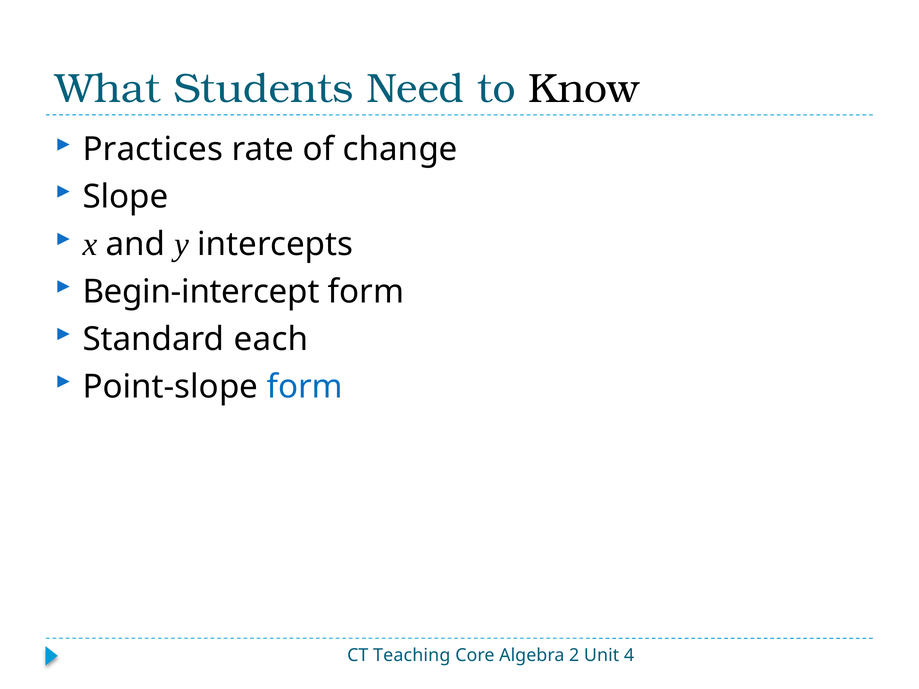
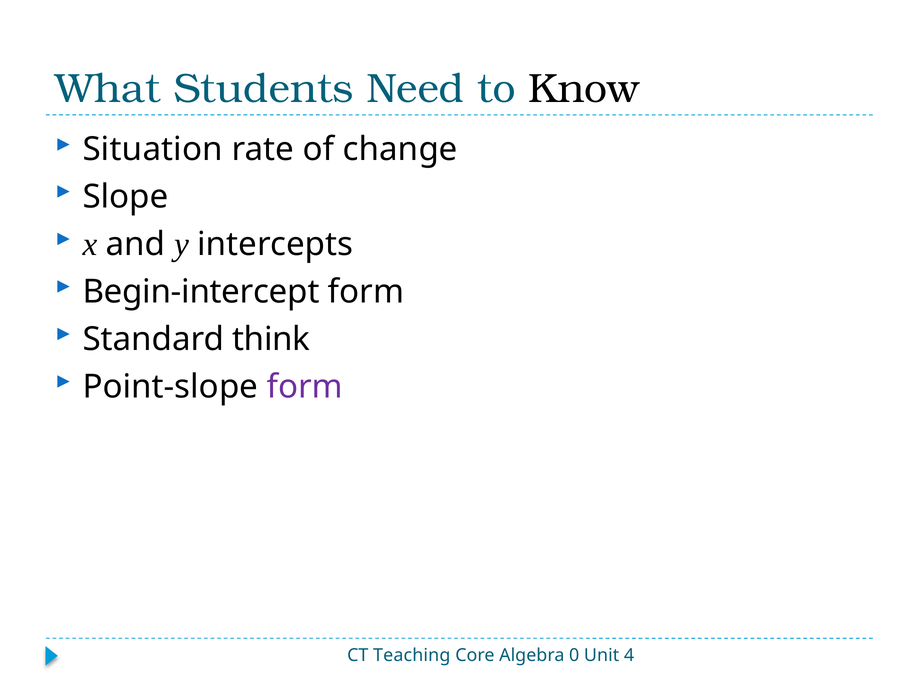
Practices: Practices -> Situation (153, 149)
each: each -> think (271, 339)
form colour: blue -> purple (305, 387)
2: 2 -> 0 (574, 655)
